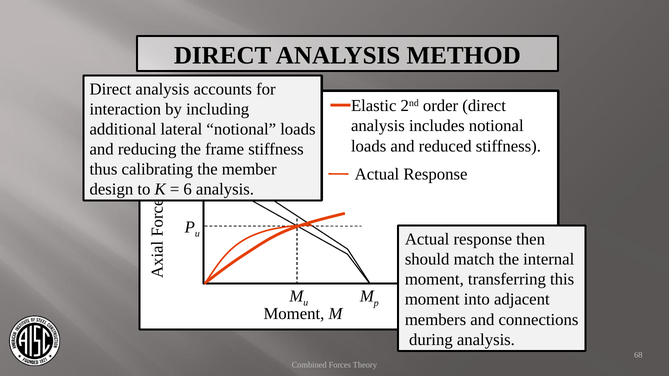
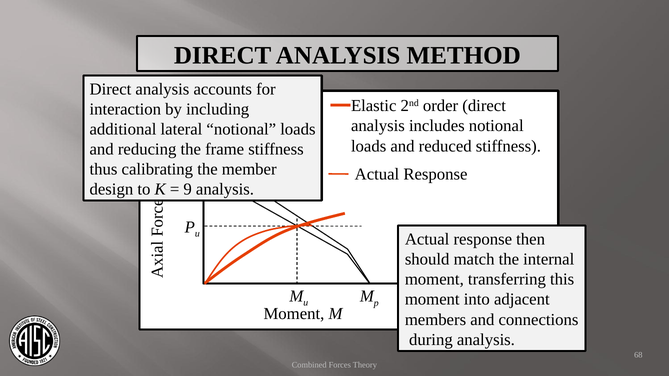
6: 6 -> 9 (188, 189)
